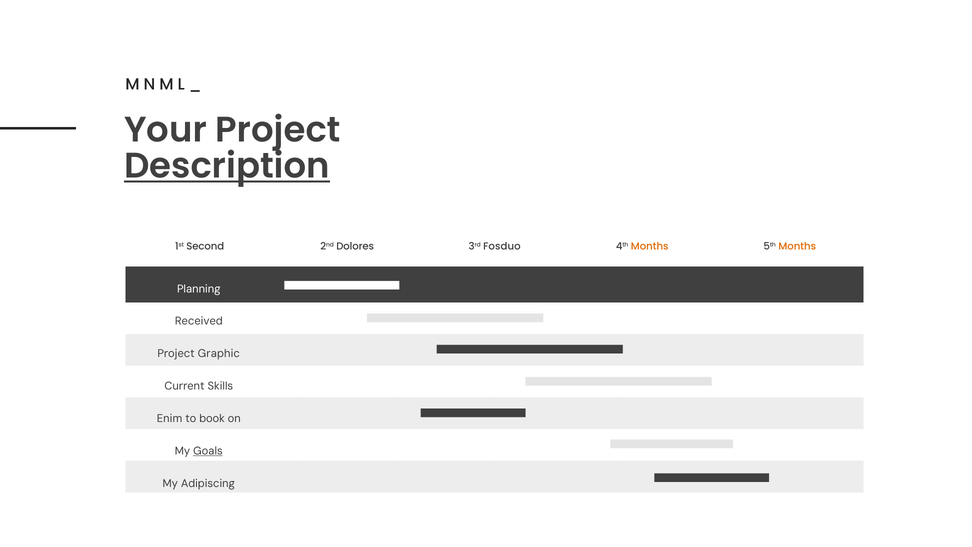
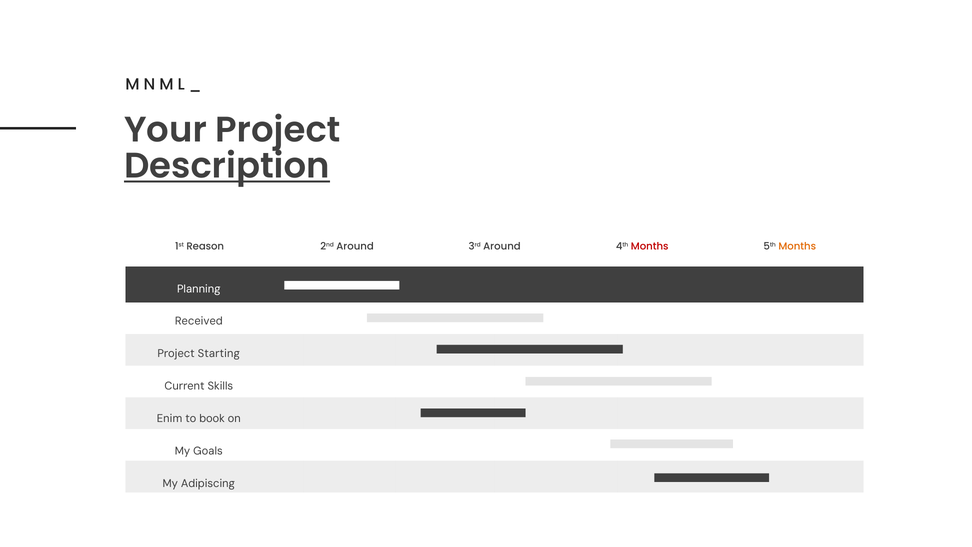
Second: Second -> Reason (205, 246)
2nd Dolores: Dolores -> Around (355, 246)
3rd Fosduo: Fosduo -> Around (502, 246)
Months colour: orange -> red (650, 246)
Graphic: Graphic -> Starting (219, 354)
Goals underline: present -> none (208, 451)
